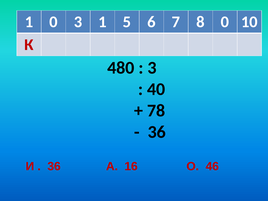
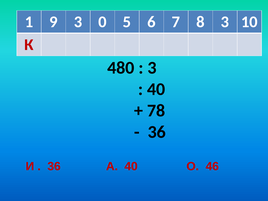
1 0: 0 -> 9 (53, 22)
3 1: 1 -> 0 (102, 22)
8 0: 0 -> 3 (225, 22)
А 16: 16 -> 40 (131, 166)
